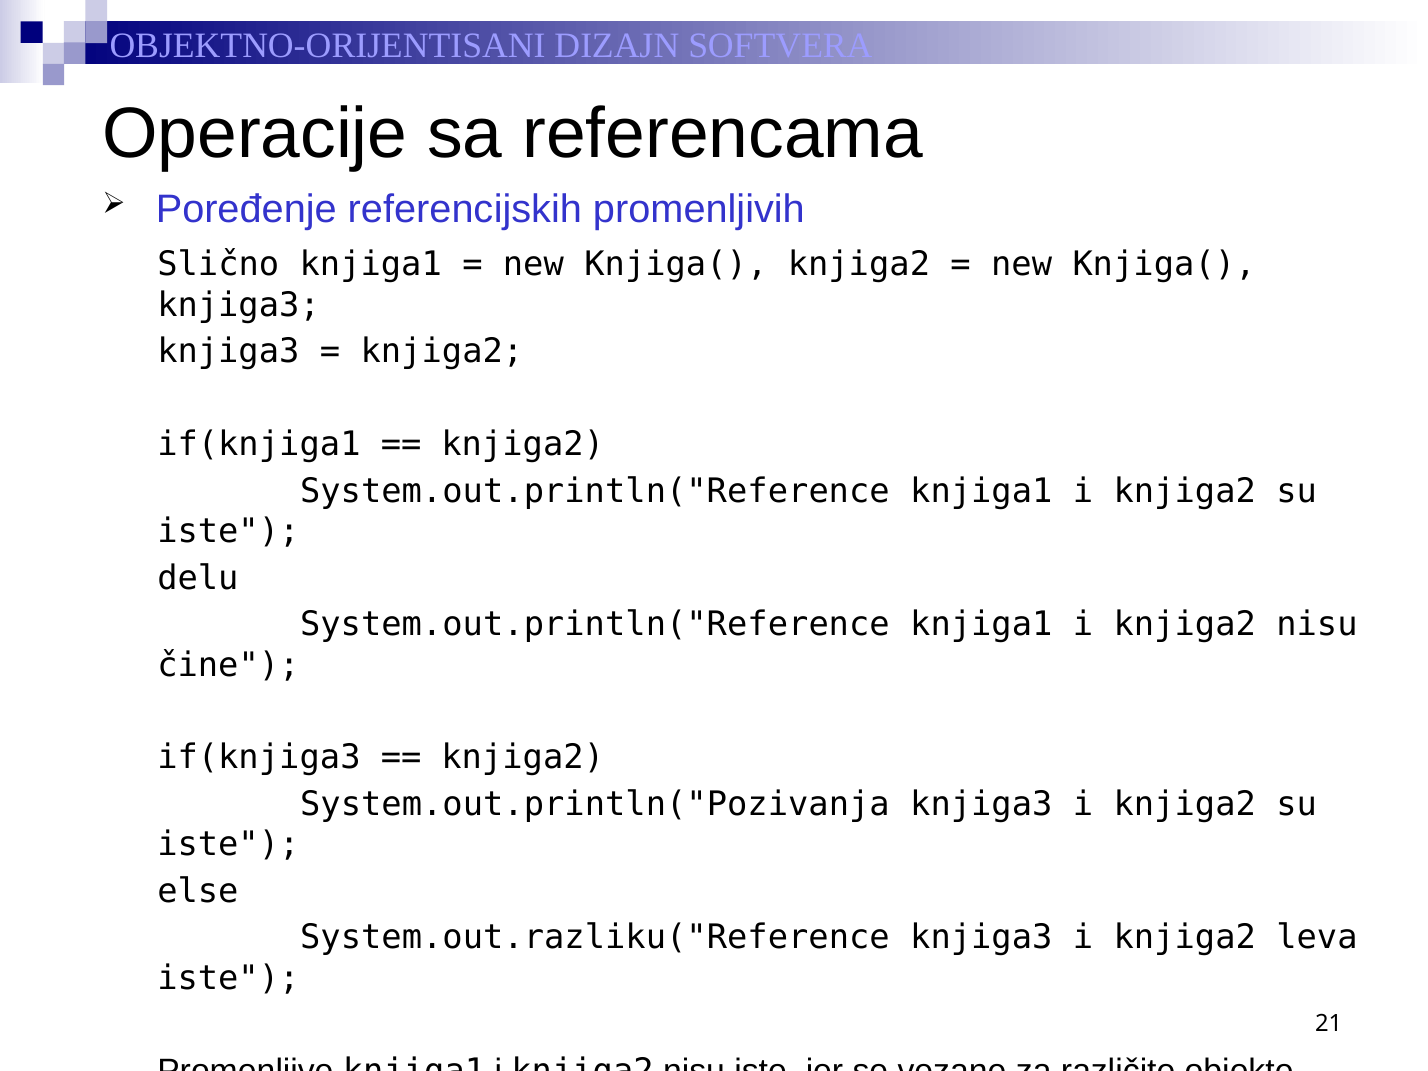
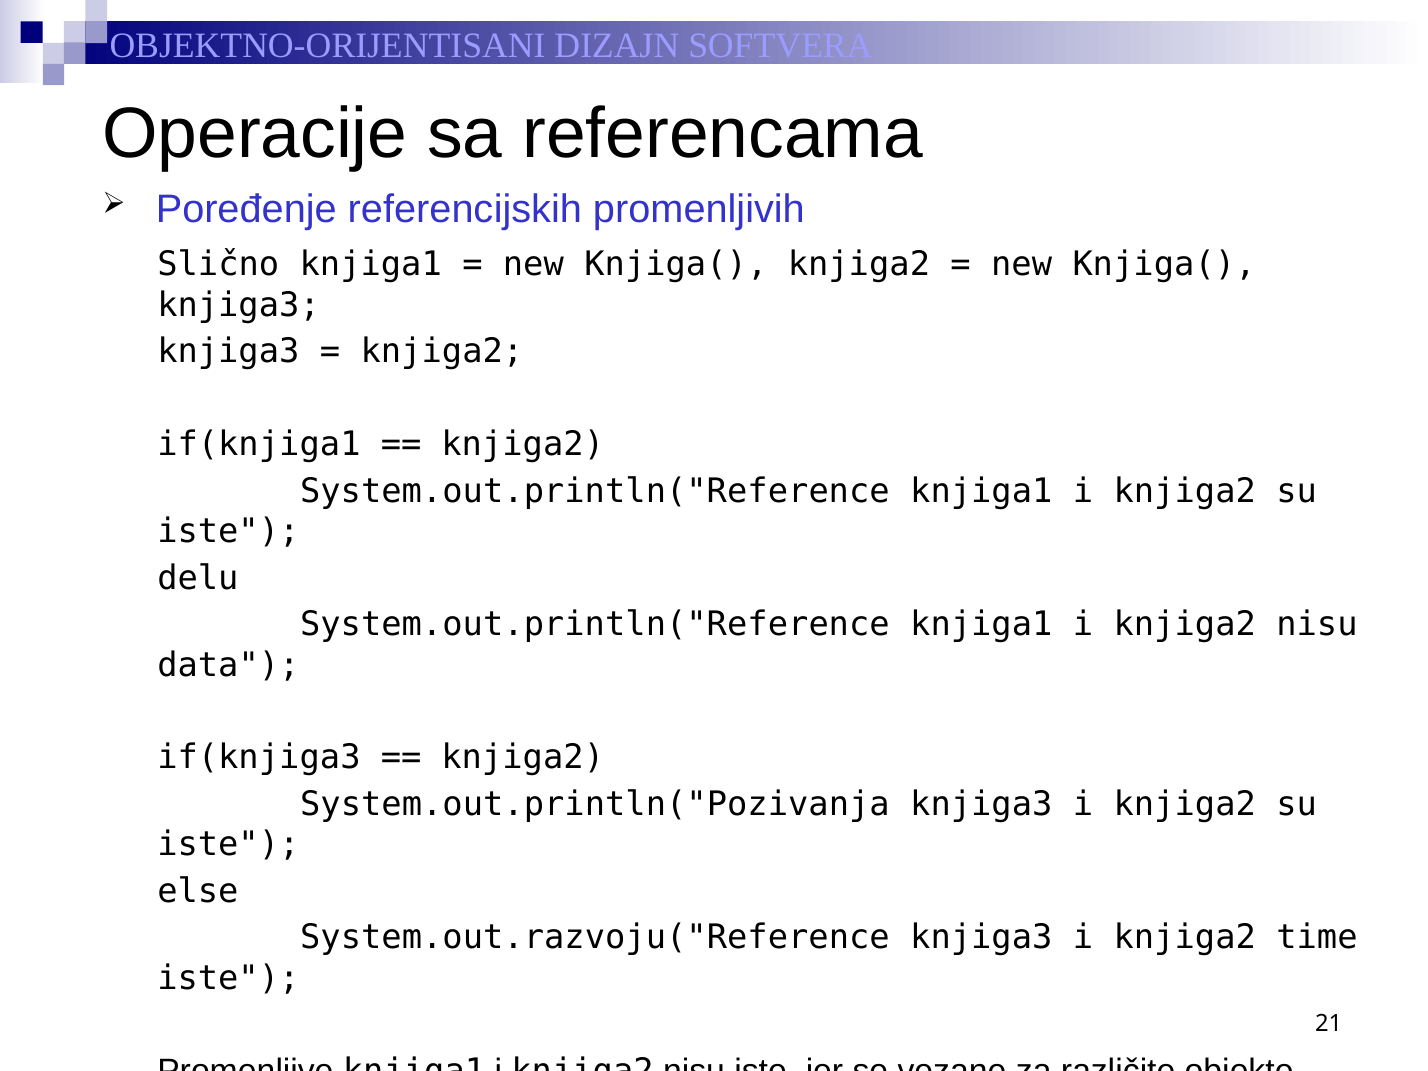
čine: čine -> data (228, 665)
System.out.razliku("Reference: System.out.razliku("Reference -> System.out.razvoju("Reference (595, 938)
leva: leva -> time (1317, 938)
